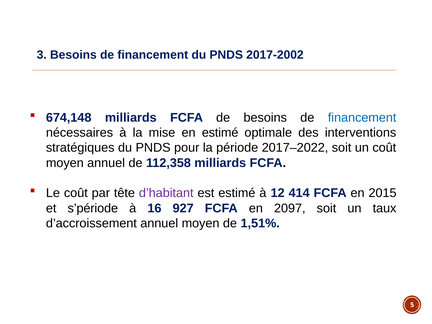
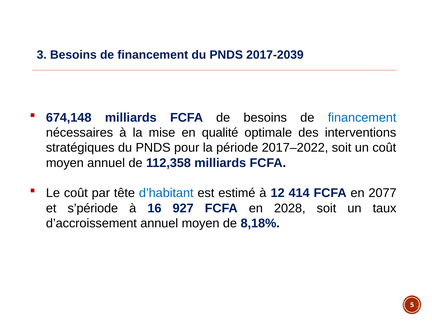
2017-2002: 2017-2002 -> 2017-2039 (275, 55)
en estimé: estimé -> qualité (220, 133)
d’habitant colour: purple -> blue (166, 193)
2015: 2015 -> 2077 (383, 193)
2097: 2097 -> 2028 (290, 208)
1,51%: 1,51% -> 8,18% (260, 223)
